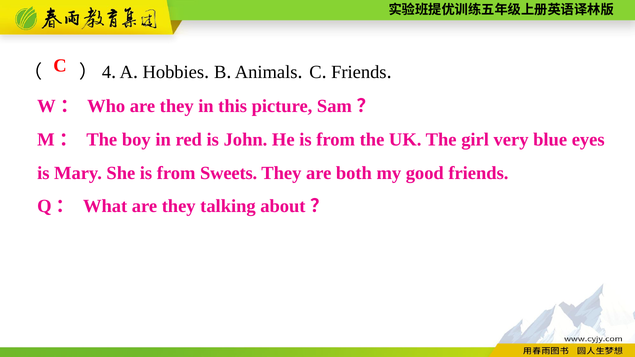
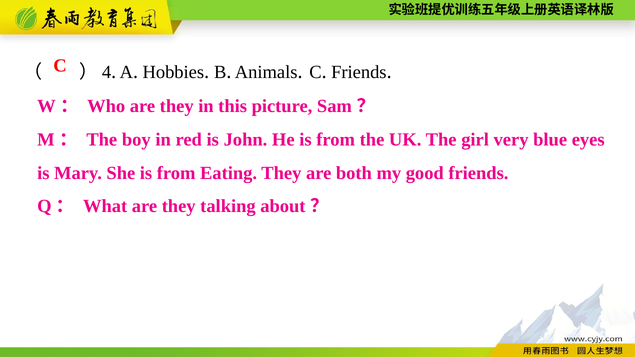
Sweets: Sweets -> Eating (229, 173)
